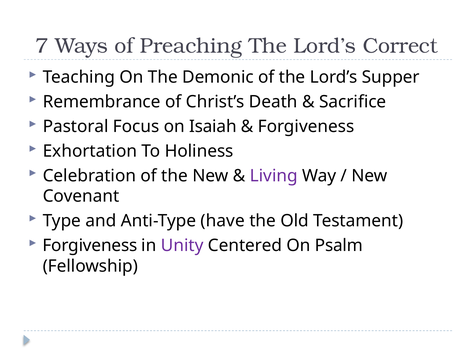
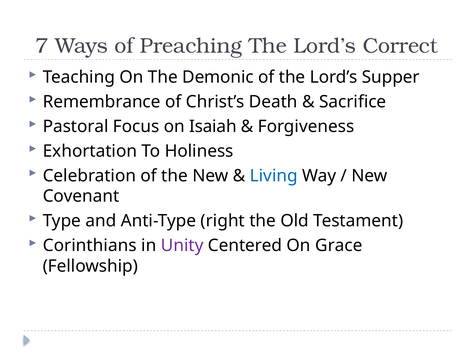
Living colour: purple -> blue (274, 176)
have: have -> right (223, 221)
Forgiveness: Forgiveness -> Corinthians (90, 245)
Psalm: Psalm -> Grace (339, 245)
